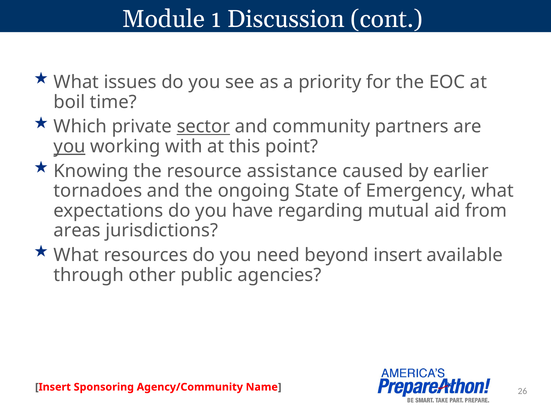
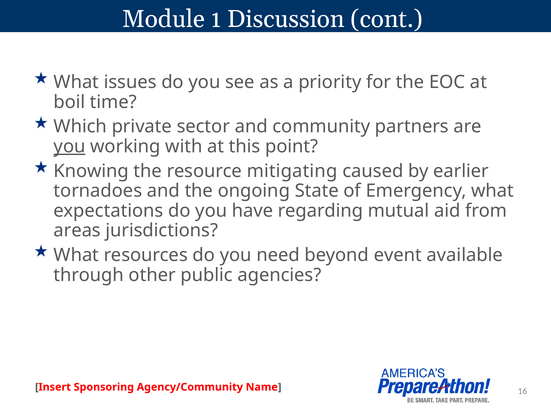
sector underline: present -> none (203, 127)
assistance: assistance -> mitigating (292, 171)
beyond insert: insert -> event (398, 255)
26: 26 -> 16 (522, 391)
